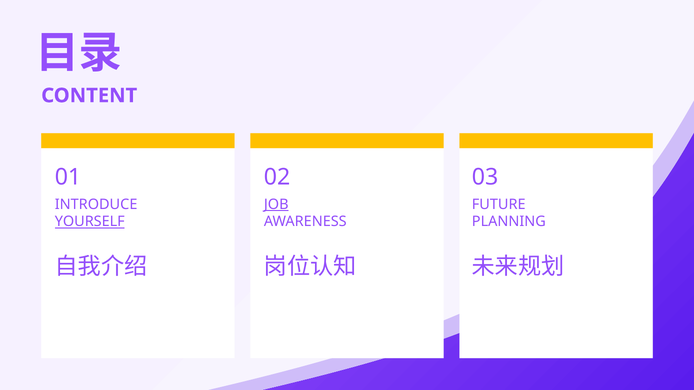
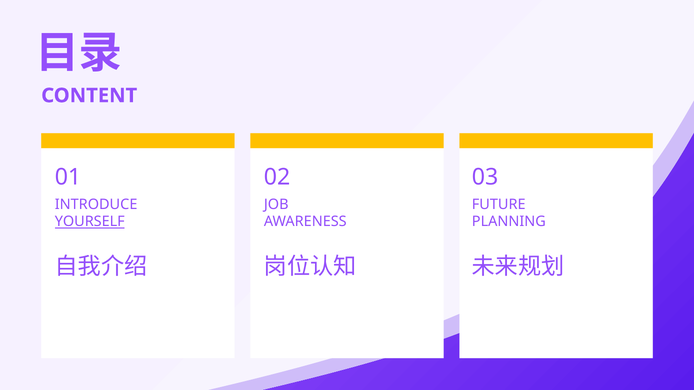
JOB underline: present -> none (276, 204)
